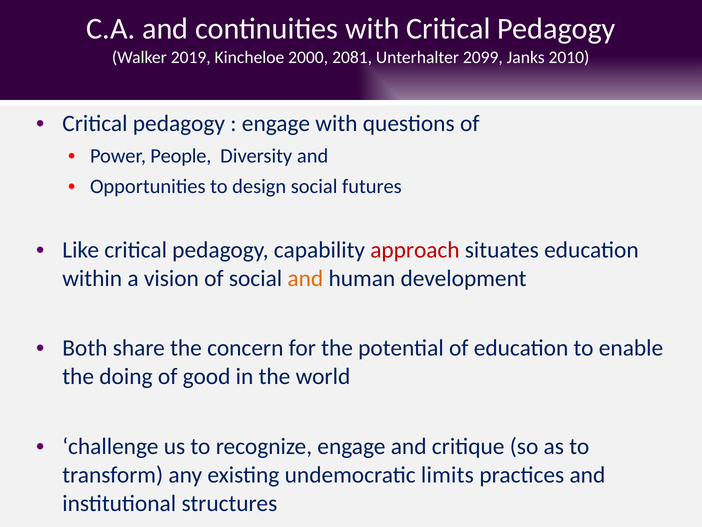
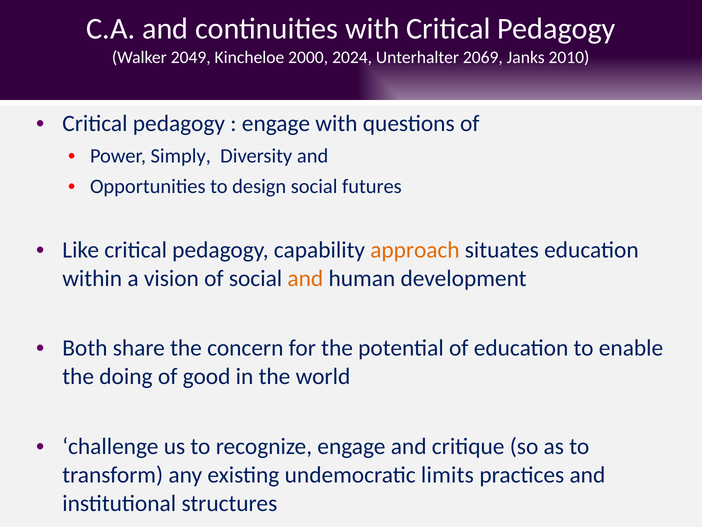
2019: 2019 -> 2049 (191, 58)
2081: 2081 -> 2024 (352, 58)
2099: 2099 -> 2069 (483, 58)
People: People -> Simply (181, 156)
approach colour: red -> orange (415, 250)
